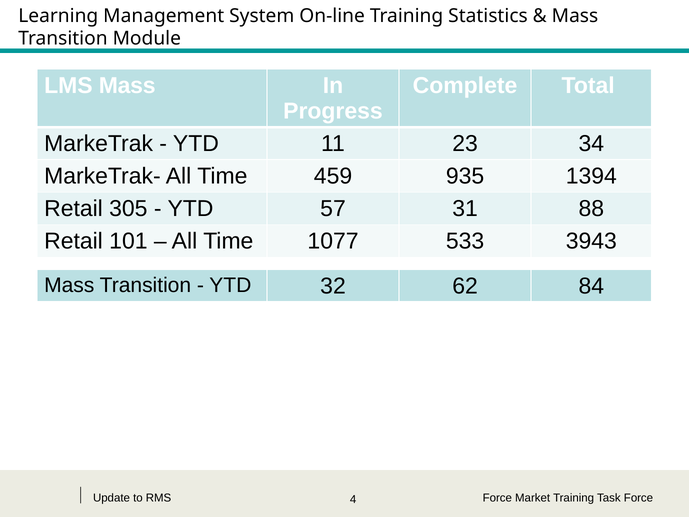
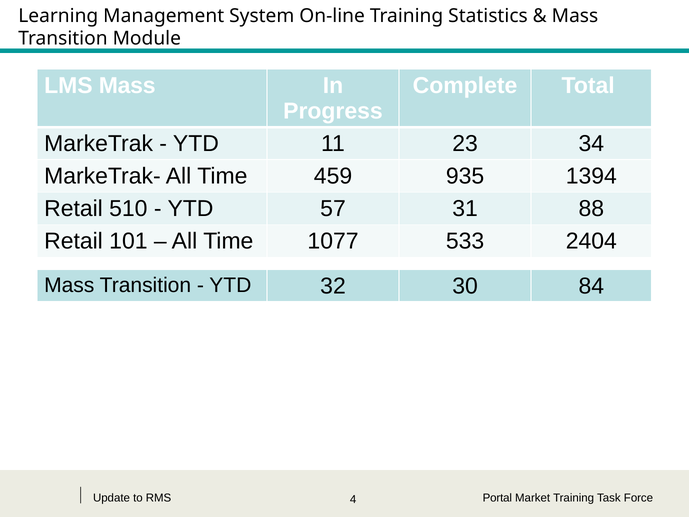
305: 305 -> 510 (128, 209)
3943: 3943 -> 2404 (591, 241)
62: 62 -> 30 (465, 286)
Force: Force -> Portal (497, 498)
